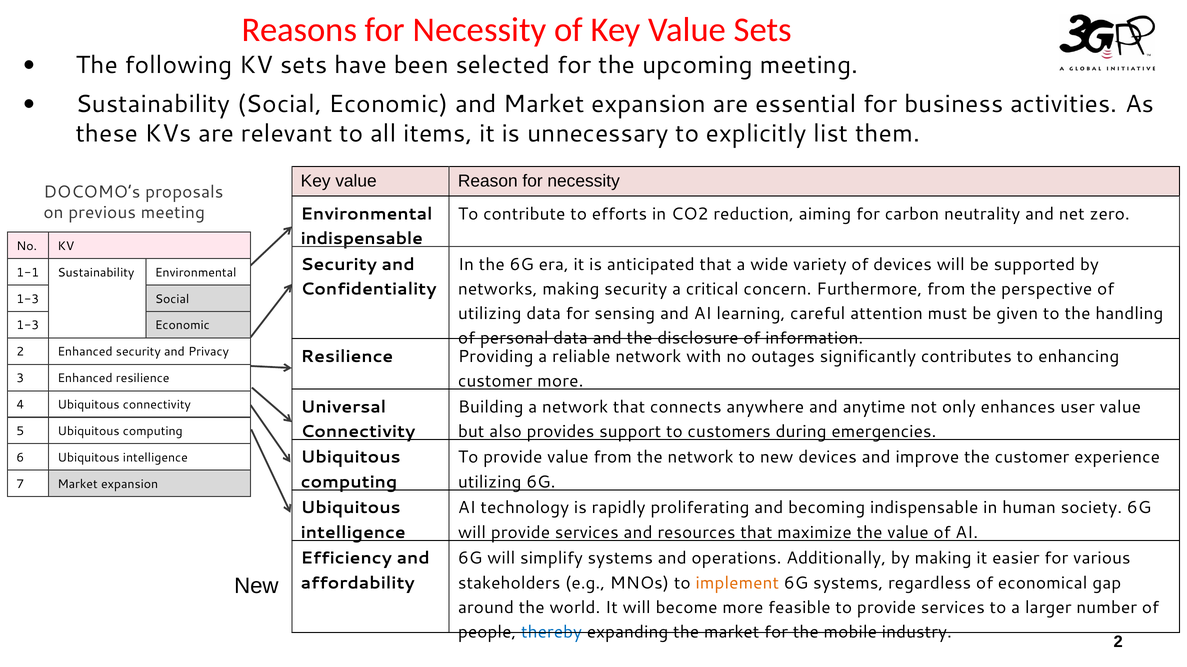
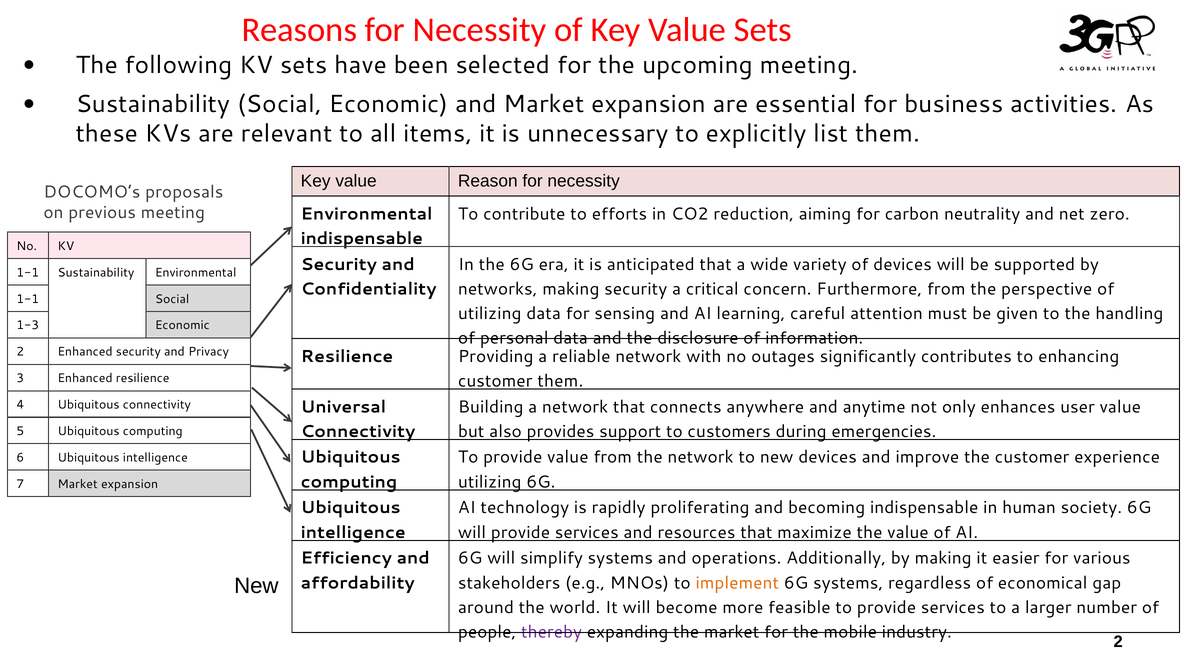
1-3: 1-3 -> 1-1 (28, 299)
customer more: more -> them (560, 381)
thereby colour: blue -> purple (552, 633)
